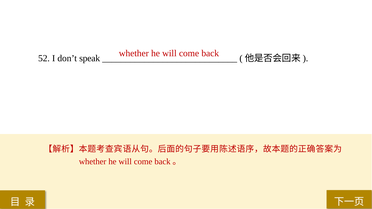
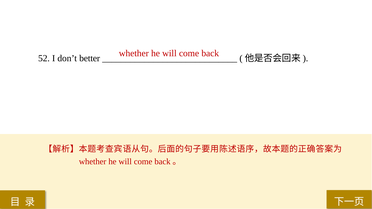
speak: speak -> better (90, 58)
